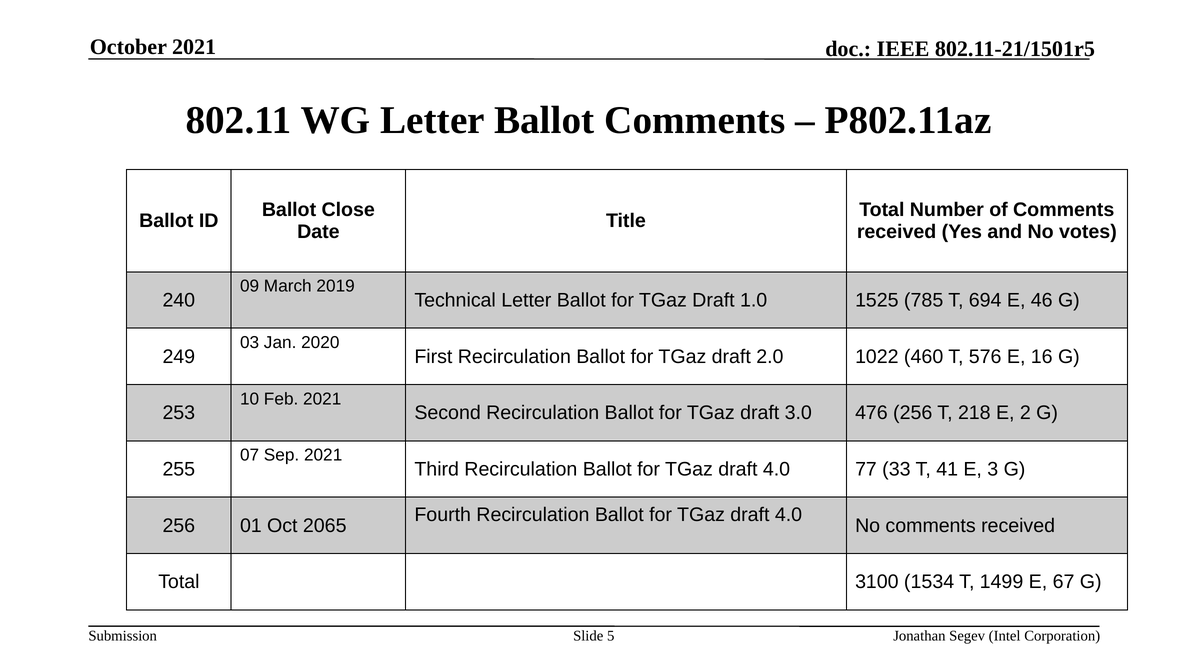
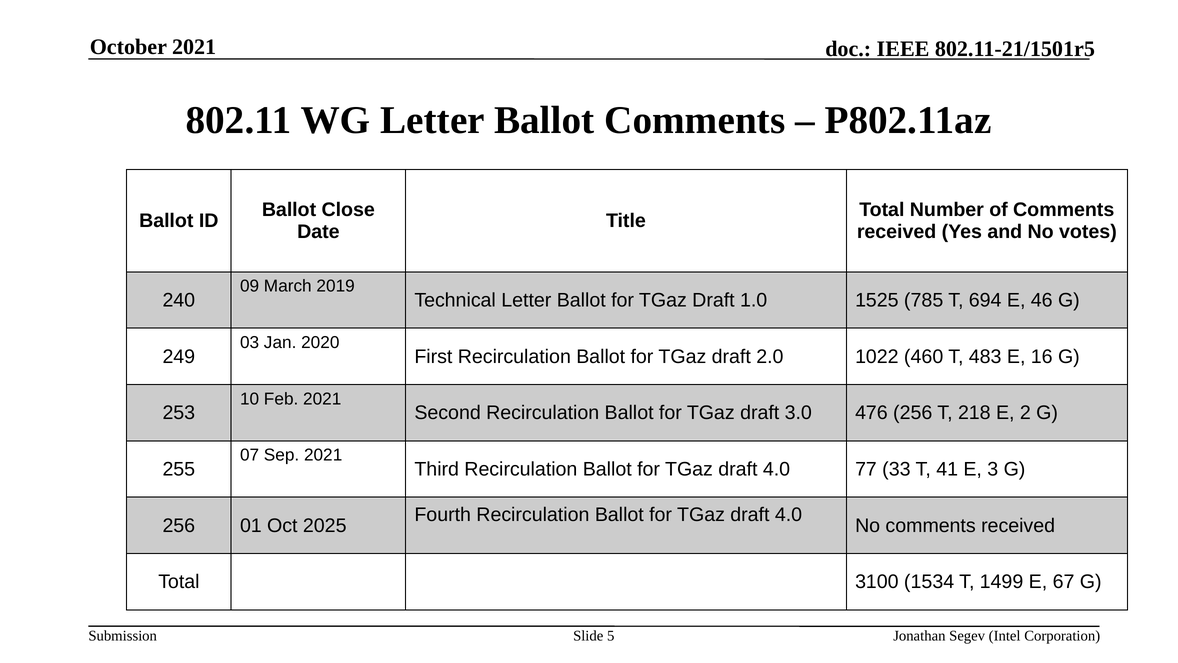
576: 576 -> 483 (985, 356)
2065: 2065 -> 2025 (325, 525)
